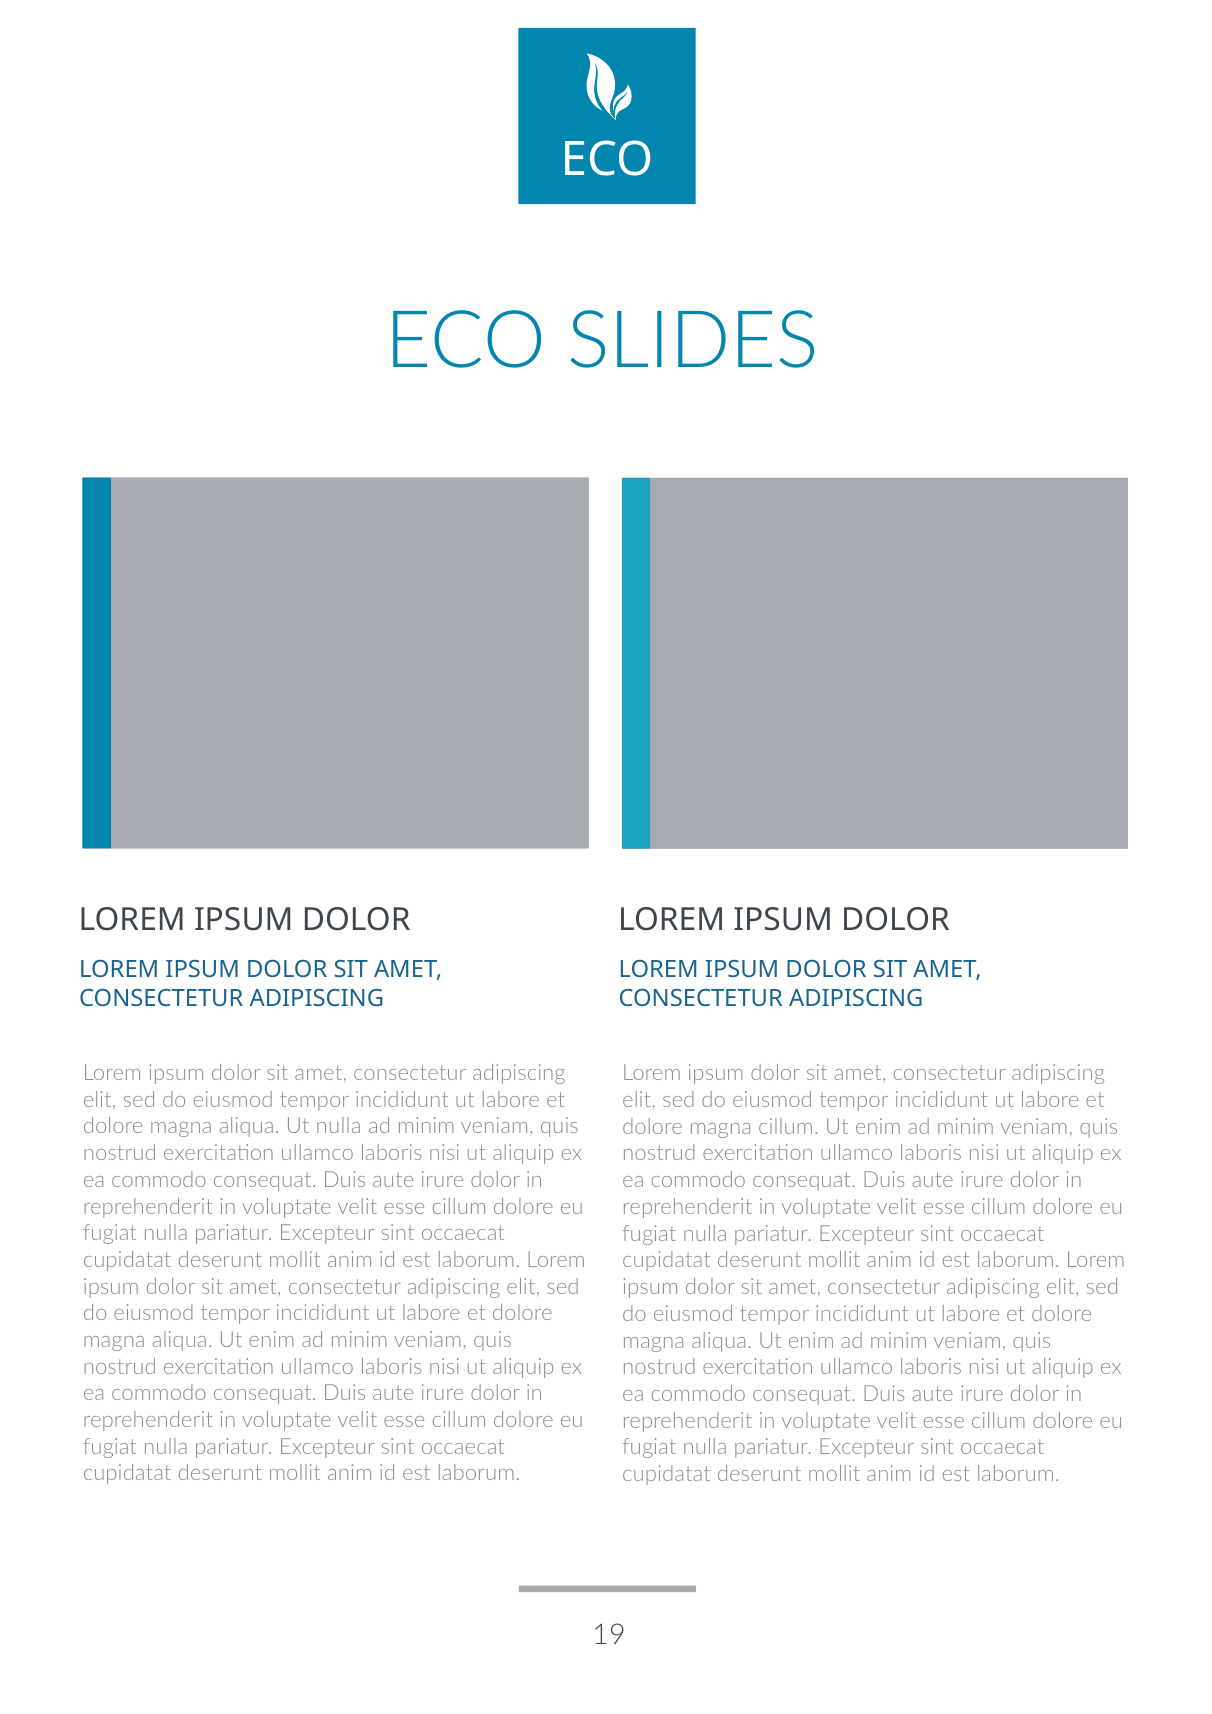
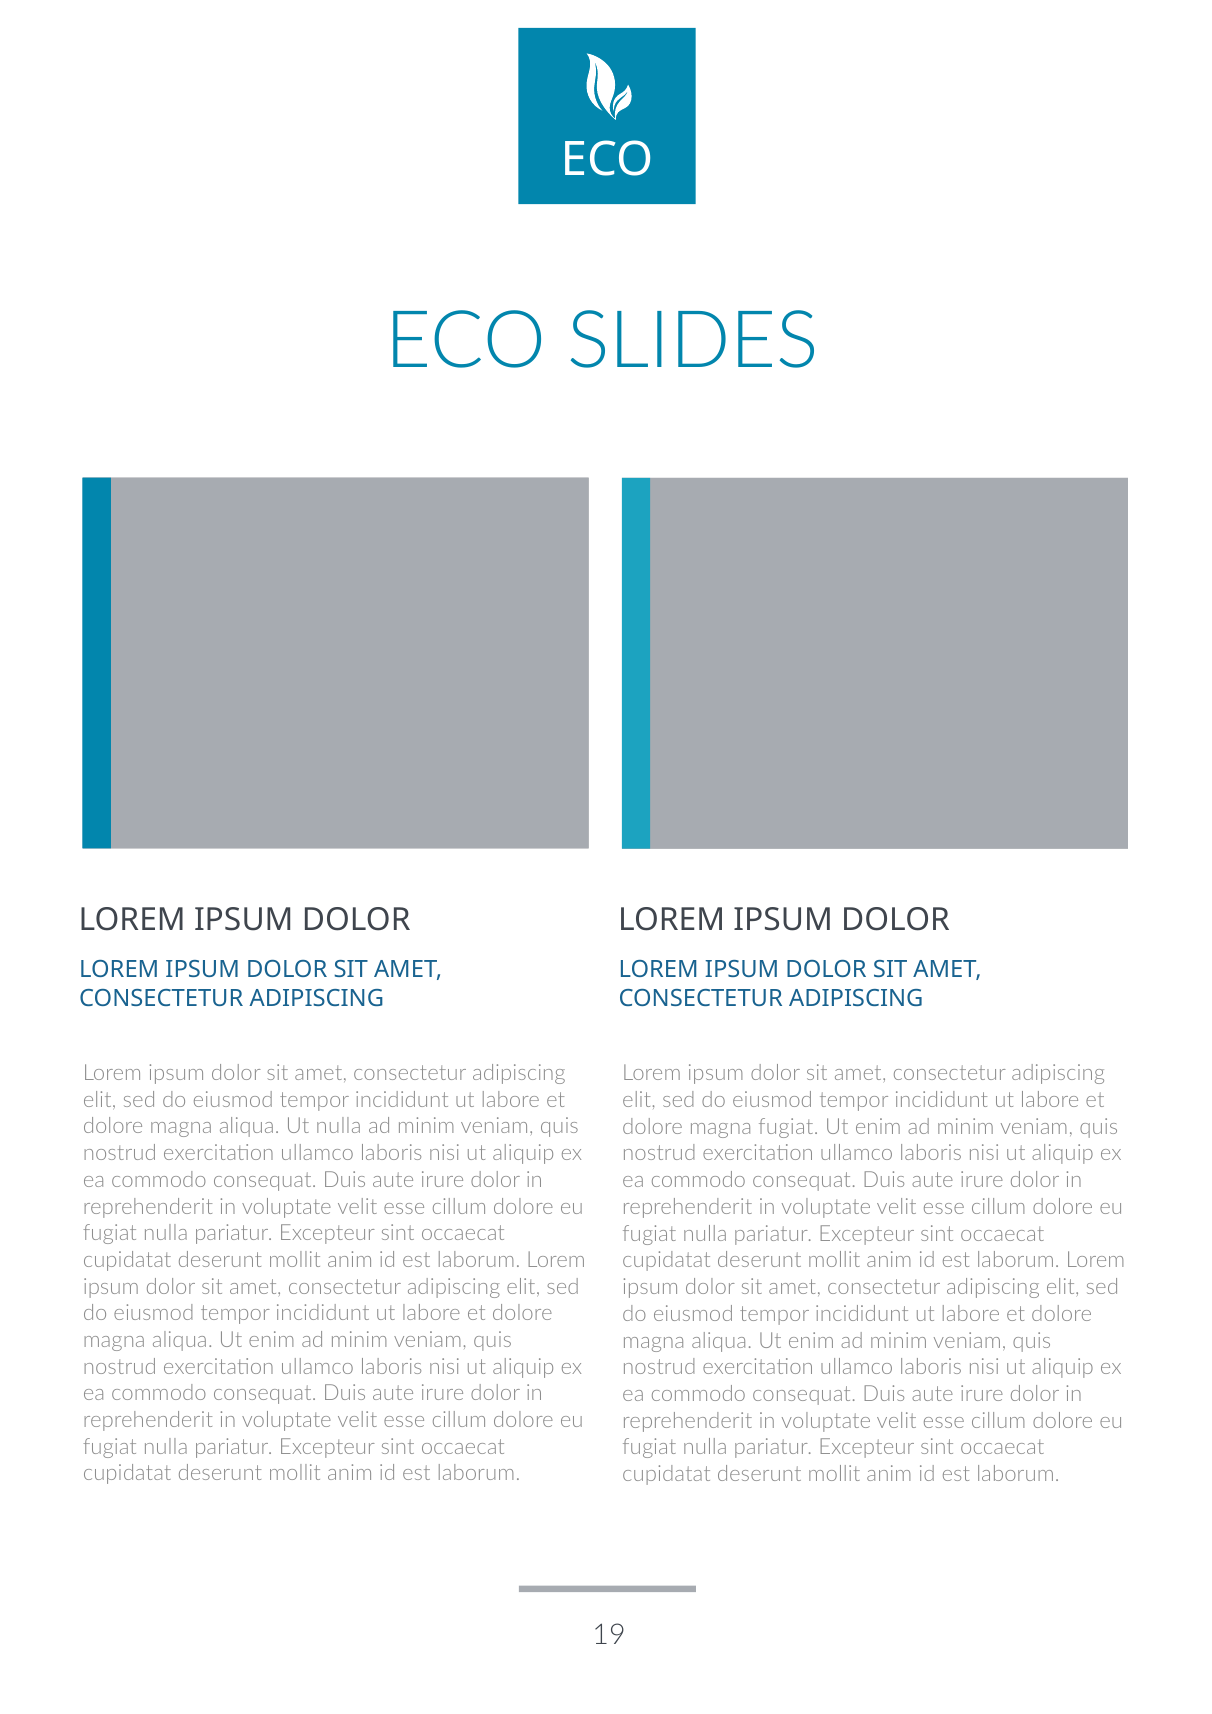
magna cillum: cillum -> fugiat (789, 1126)
